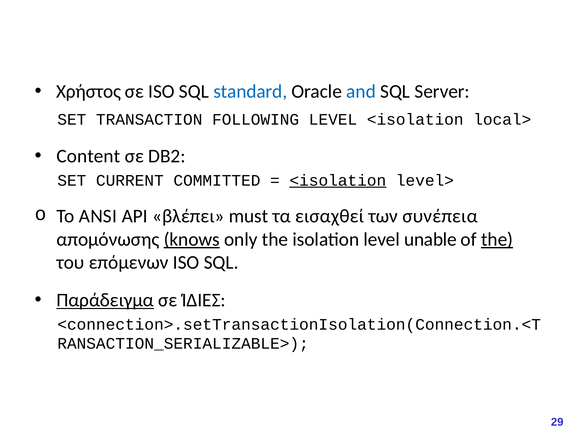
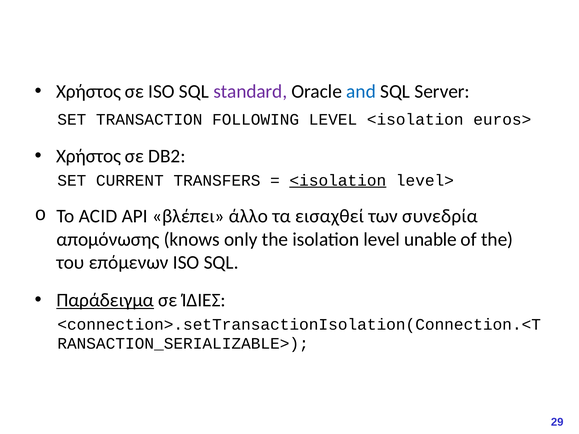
standard colour: blue -> purple (250, 92)
local>: local> -> euros> (502, 120)
Content: Content -> Χρήστος (89, 156)
COMMITTED: COMMITTED -> TRANSFERS (217, 180)
ANSI: ANSI -> ACID (98, 216)
must: must -> άλλο (248, 216)
συνέπεια: συνέπεια -> συνεδρία (440, 216)
knows underline: present -> none (192, 240)
the underline: present -> none (497, 240)
